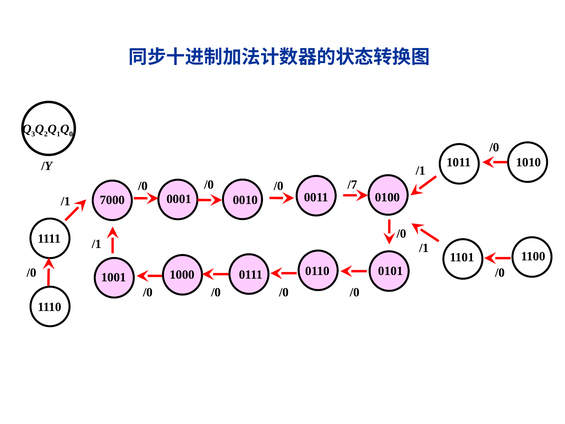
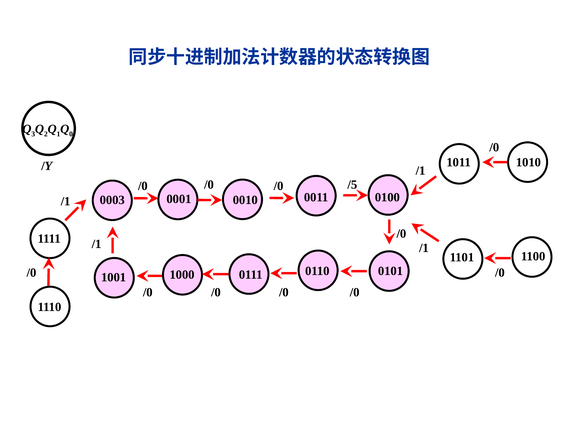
/7: /7 -> /5 (352, 185)
7000: 7000 -> 0003 (112, 200)
